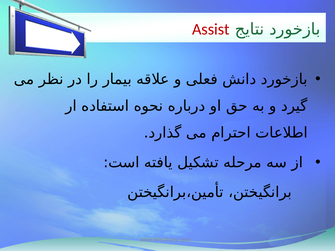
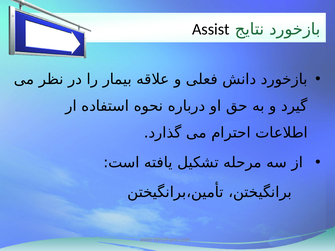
Assist colour: red -> black (211, 29)
